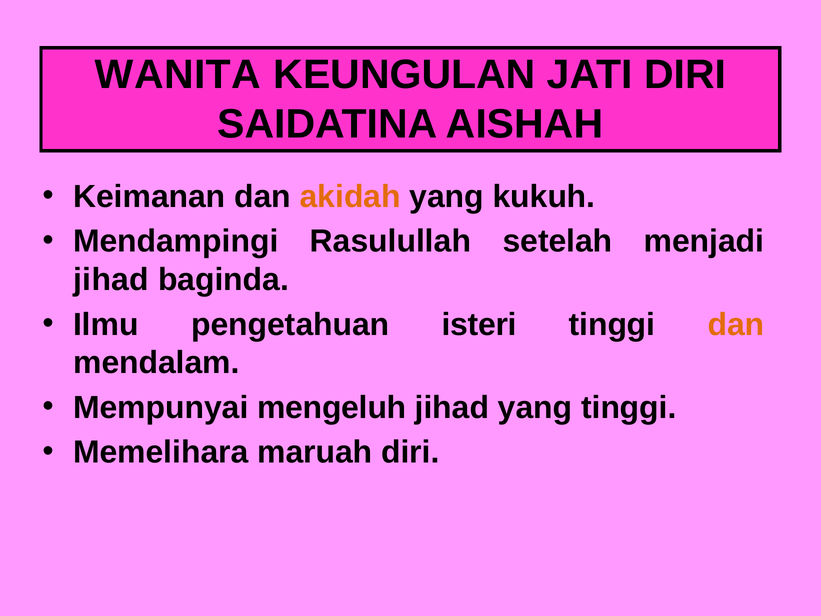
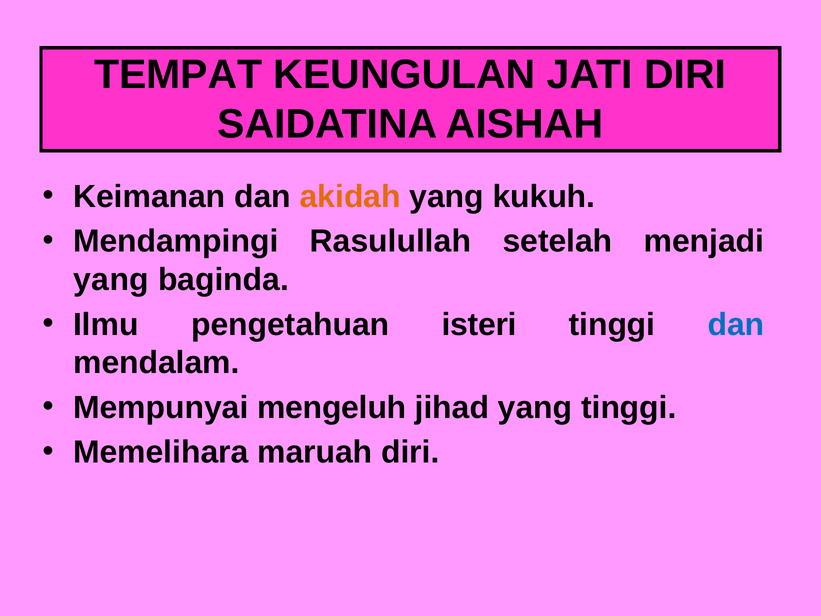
WANITA: WANITA -> TEMPAT (178, 75)
jihad: jihad -> yang (111, 280)
dan colour: orange -> blue (736, 324)
